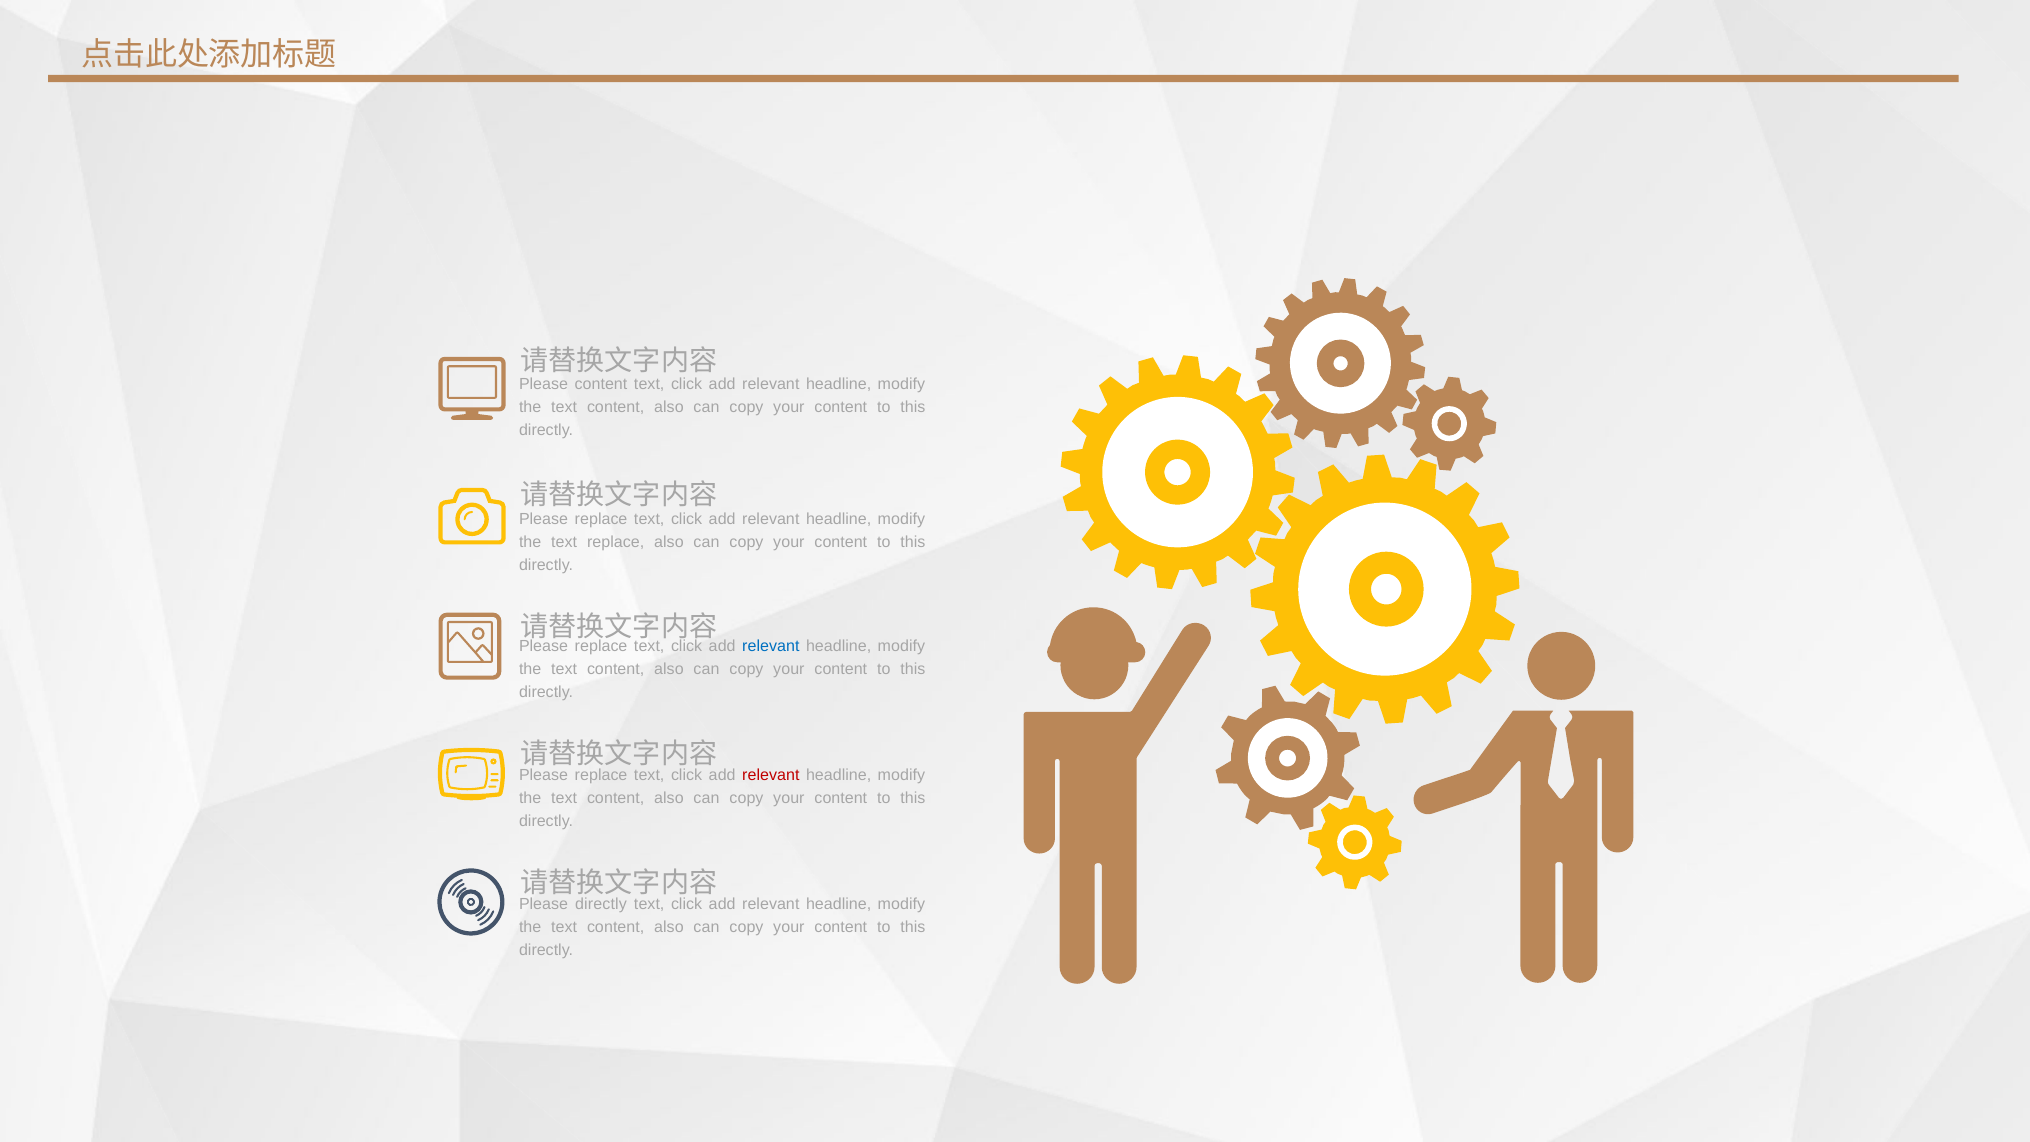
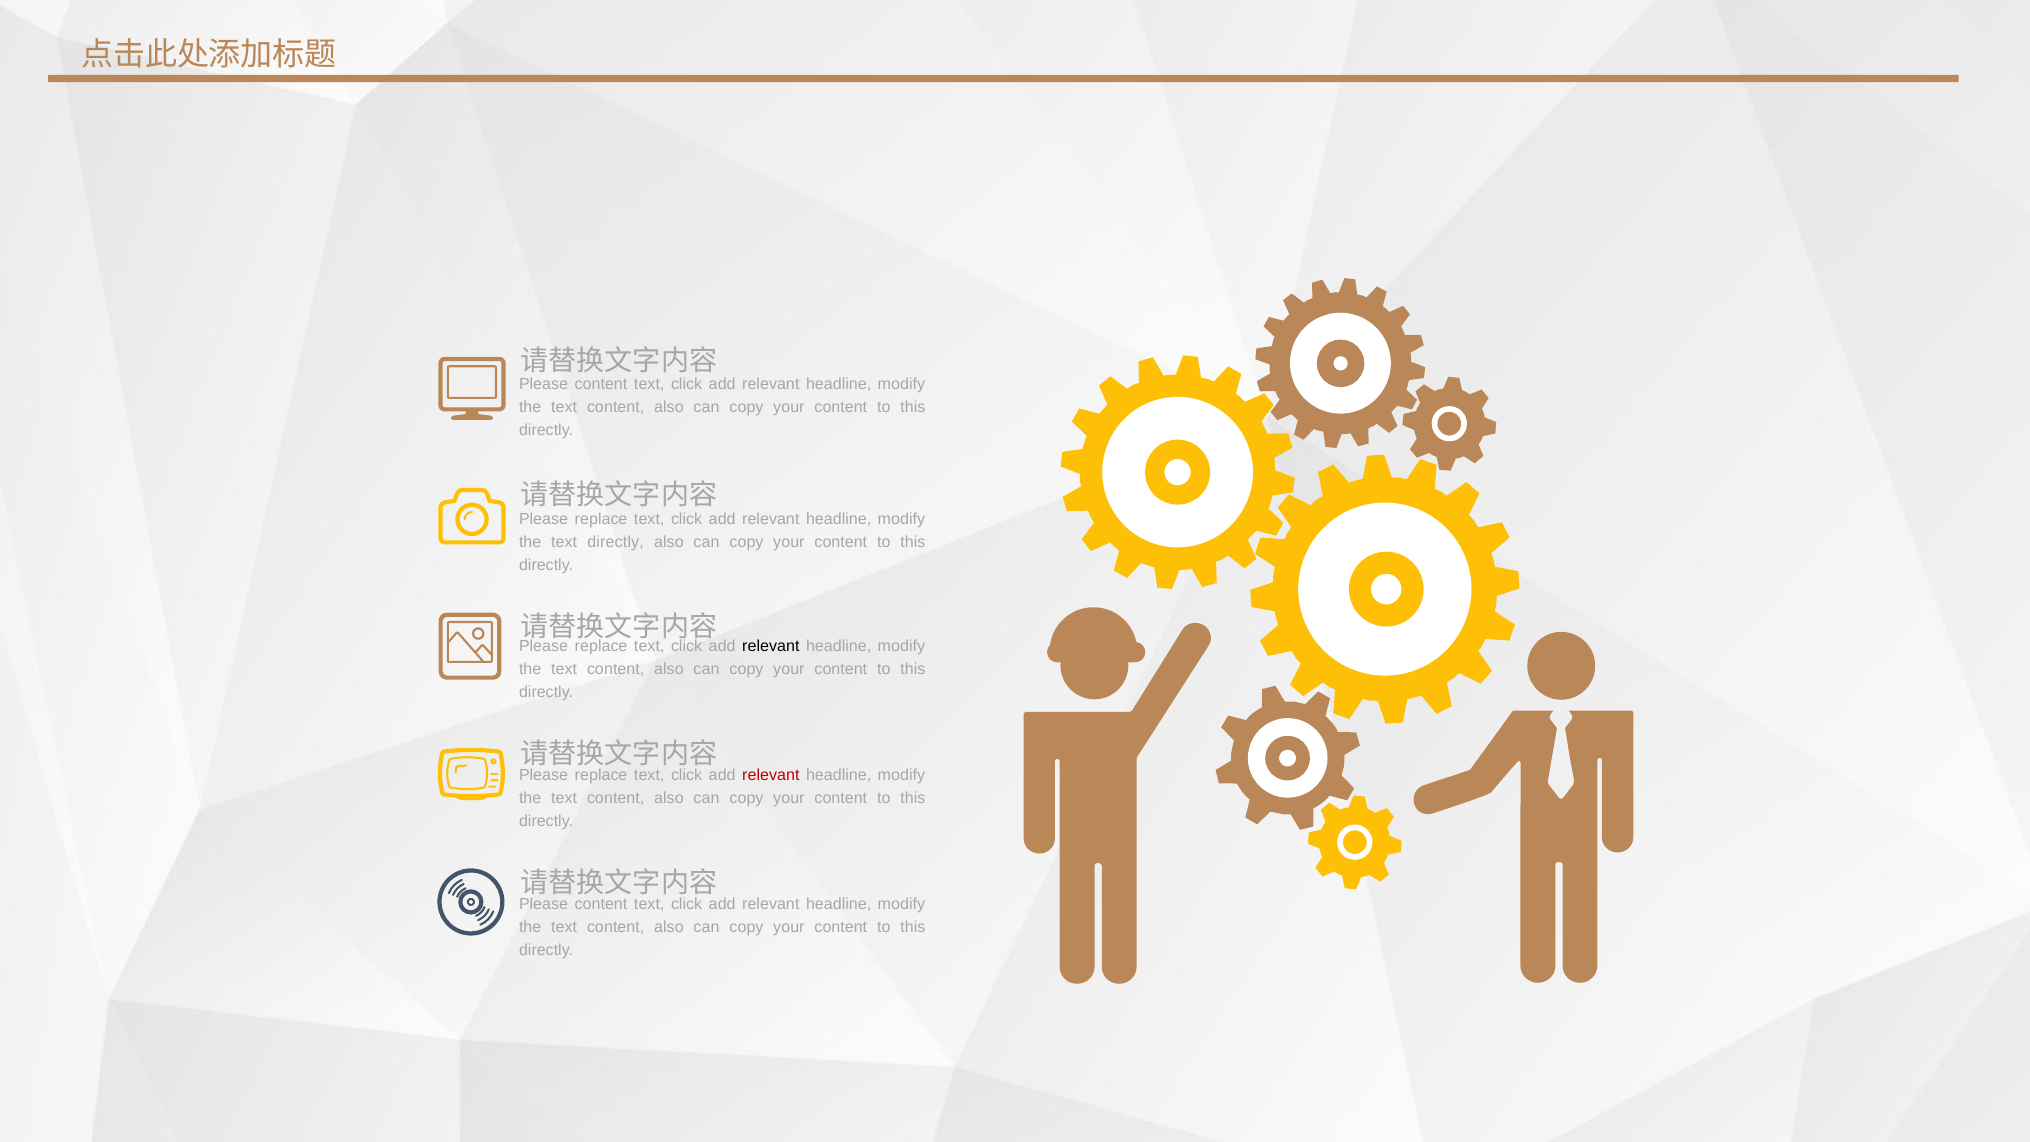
text replace: replace -> directly (616, 542)
relevant colour: blue -> black (771, 646)
directly: directly -> content (601, 904)
